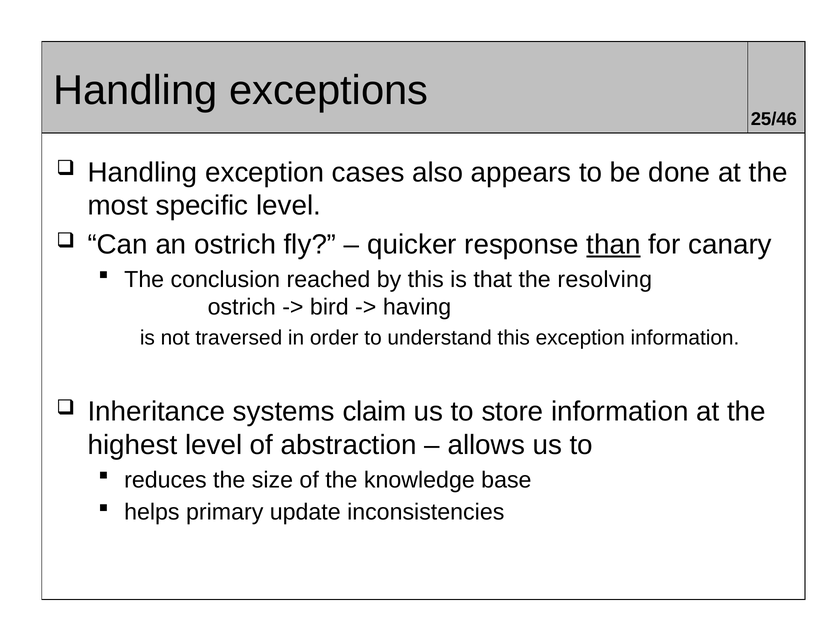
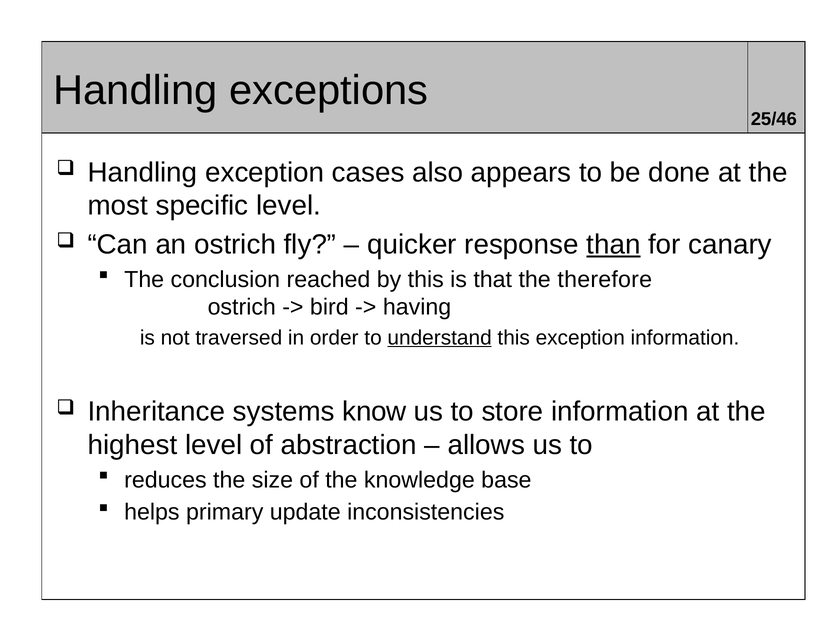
resolving: resolving -> therefore (605, 280)
understand underline: none -> present (440, 338)
claim: claim -> know (374, 412)
